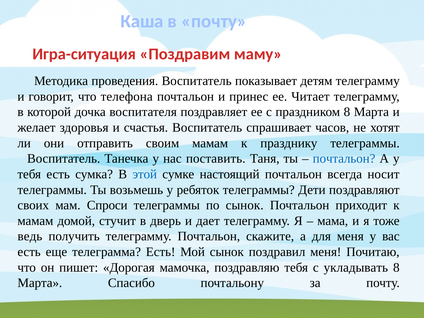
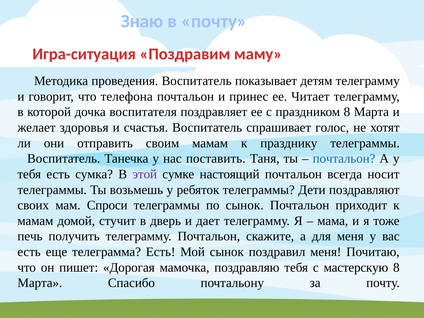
Каша: Каша -> Знаю (142, 21)
часов: часов -> голос (332, 128)
этой colour: blue -> purple (145, 174)
ведь: ведь -> печь (30, 236)
укладывать: укладывать -> мастерскую (356, 267)
